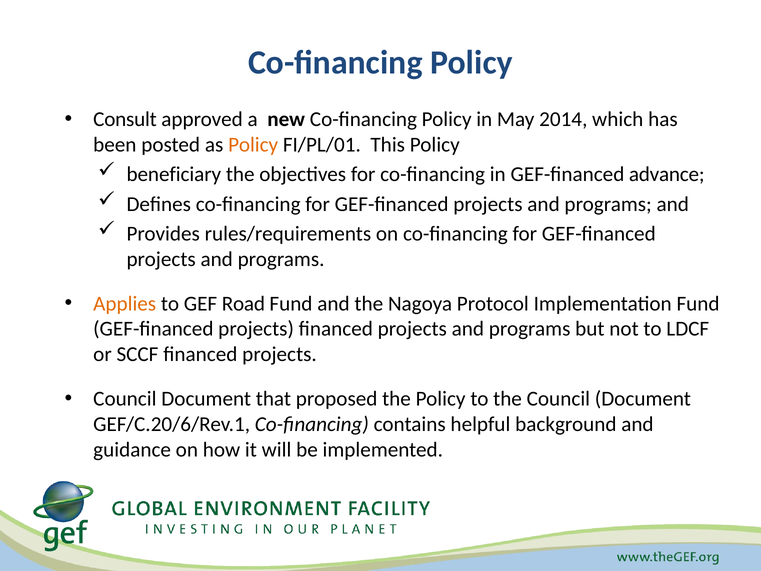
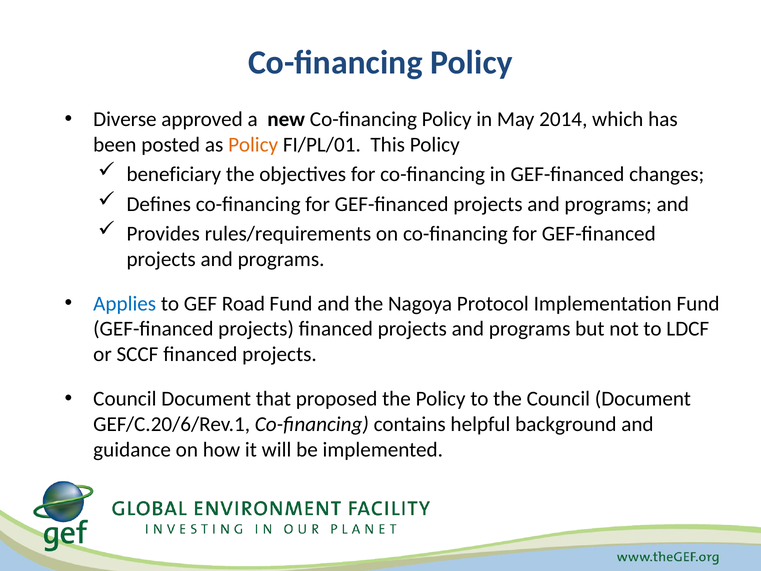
Consult: Consult -> Diverse (125, 119)
advance: advance -> changes (667, 174)
Applies colour: orange -> blue (125, 303)
